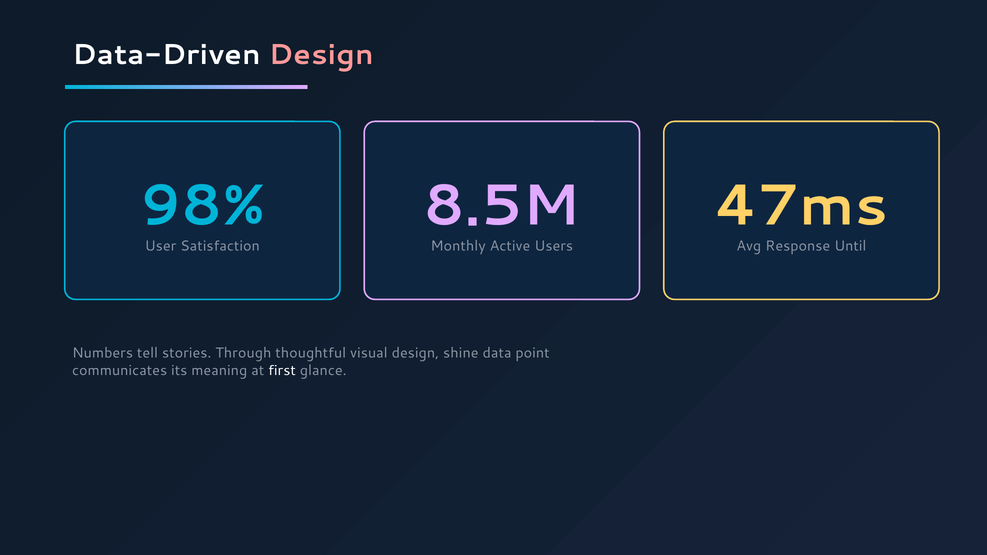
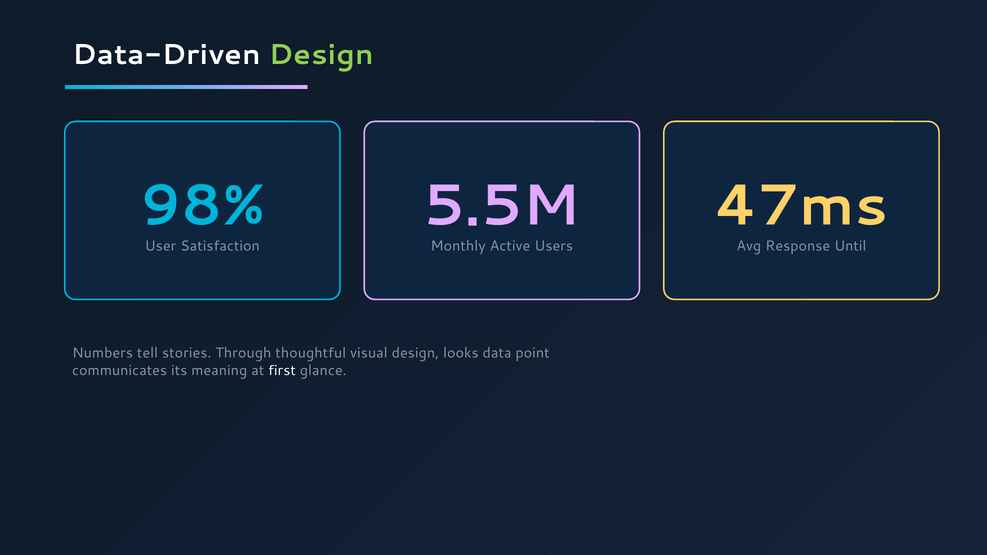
Design colour: pink -> light green (321, 55)
8.5M: 8.5M -> 5.5M (502, 206)
shine: shine -> looks (461, 353)
